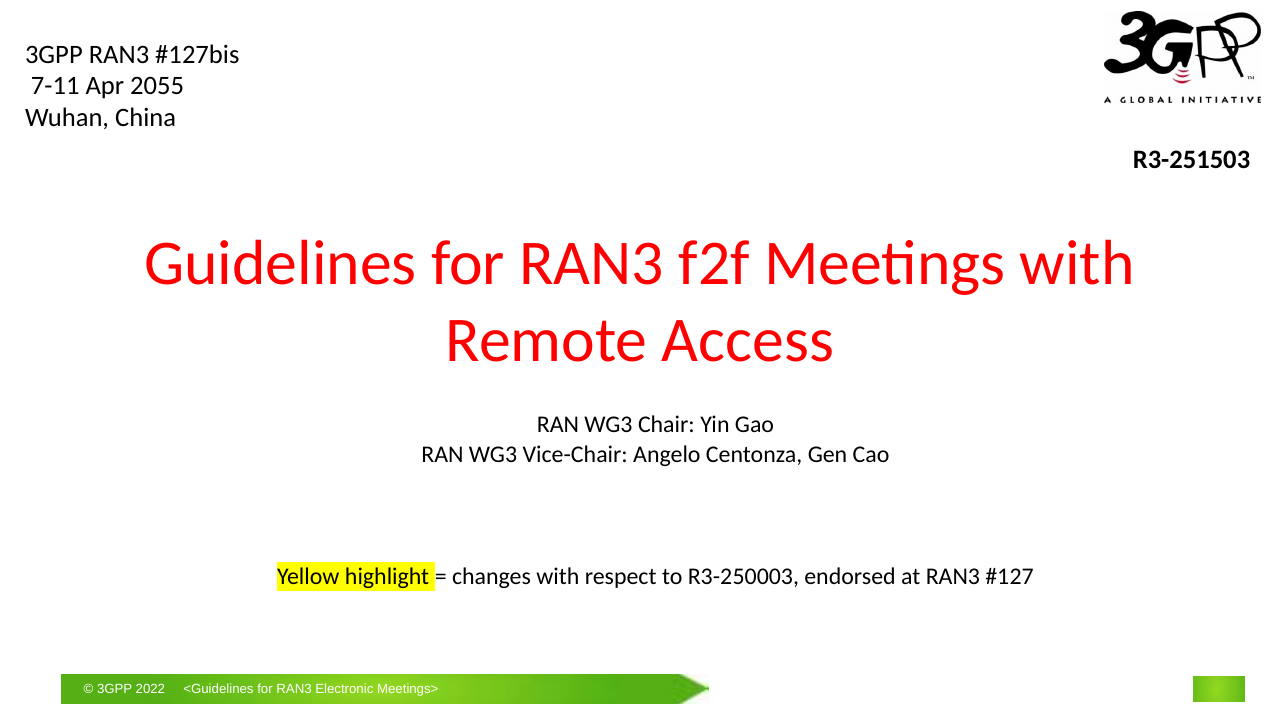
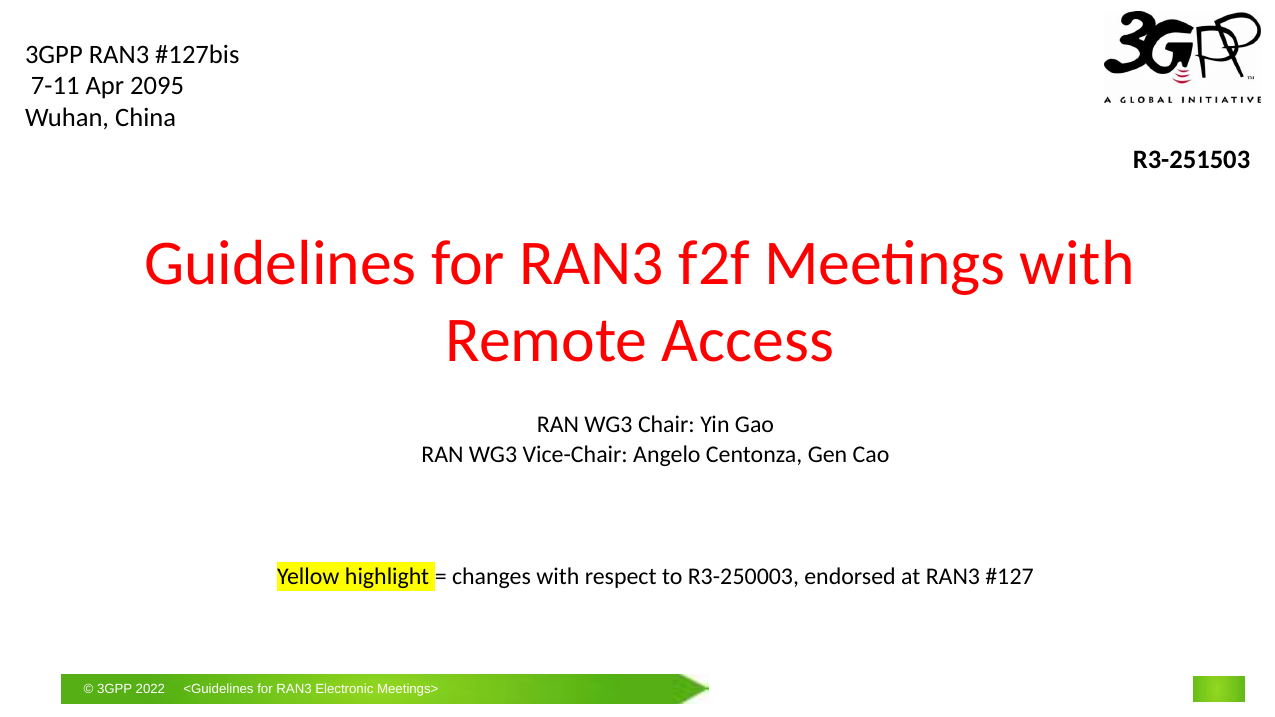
2055: 2055 -> 2095 (157, 86)
